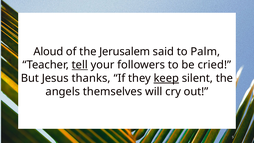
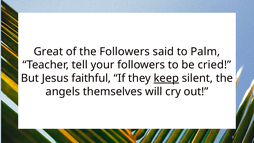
Aloud: Aloud -> Great (48, 52)
the Jerusalem: Jerusalem -> Followers (125, 52)
tell underline: present -> none (80, 65)
thanks: thanks -> faithful (91, 78)
